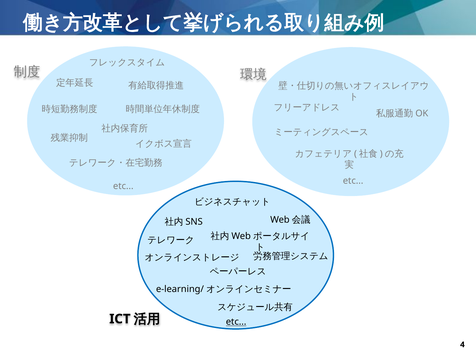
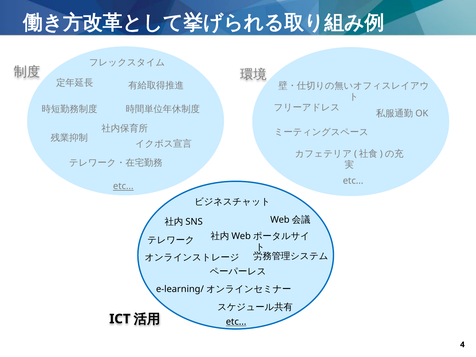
etc underline: none -> present (123, 186)
